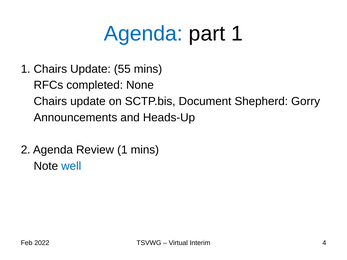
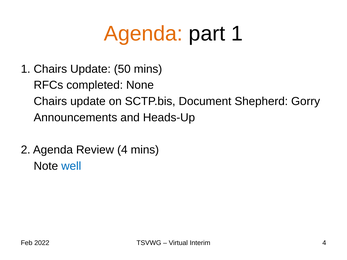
Agenda colour: blue -> orange (143, 34)
55: 55 -> 50 (122, 69)
Review 1: 1 -> 4 (122, 150)
